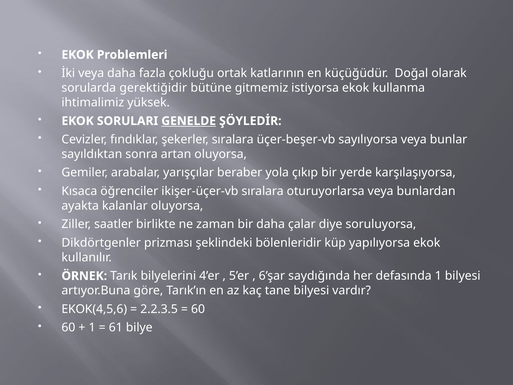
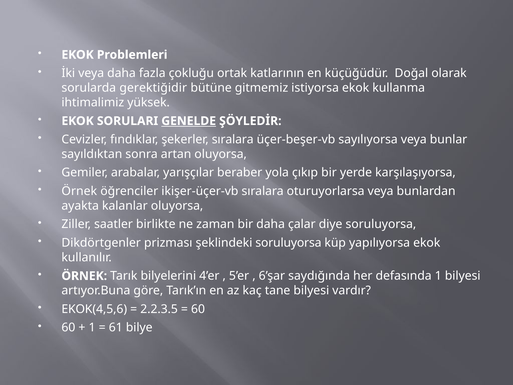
Kısaca: Kısaca -> Örnek (79, 191)
şeklindeki bölenleridir: bölenleridir -> soruluyorsa (288, 243)
